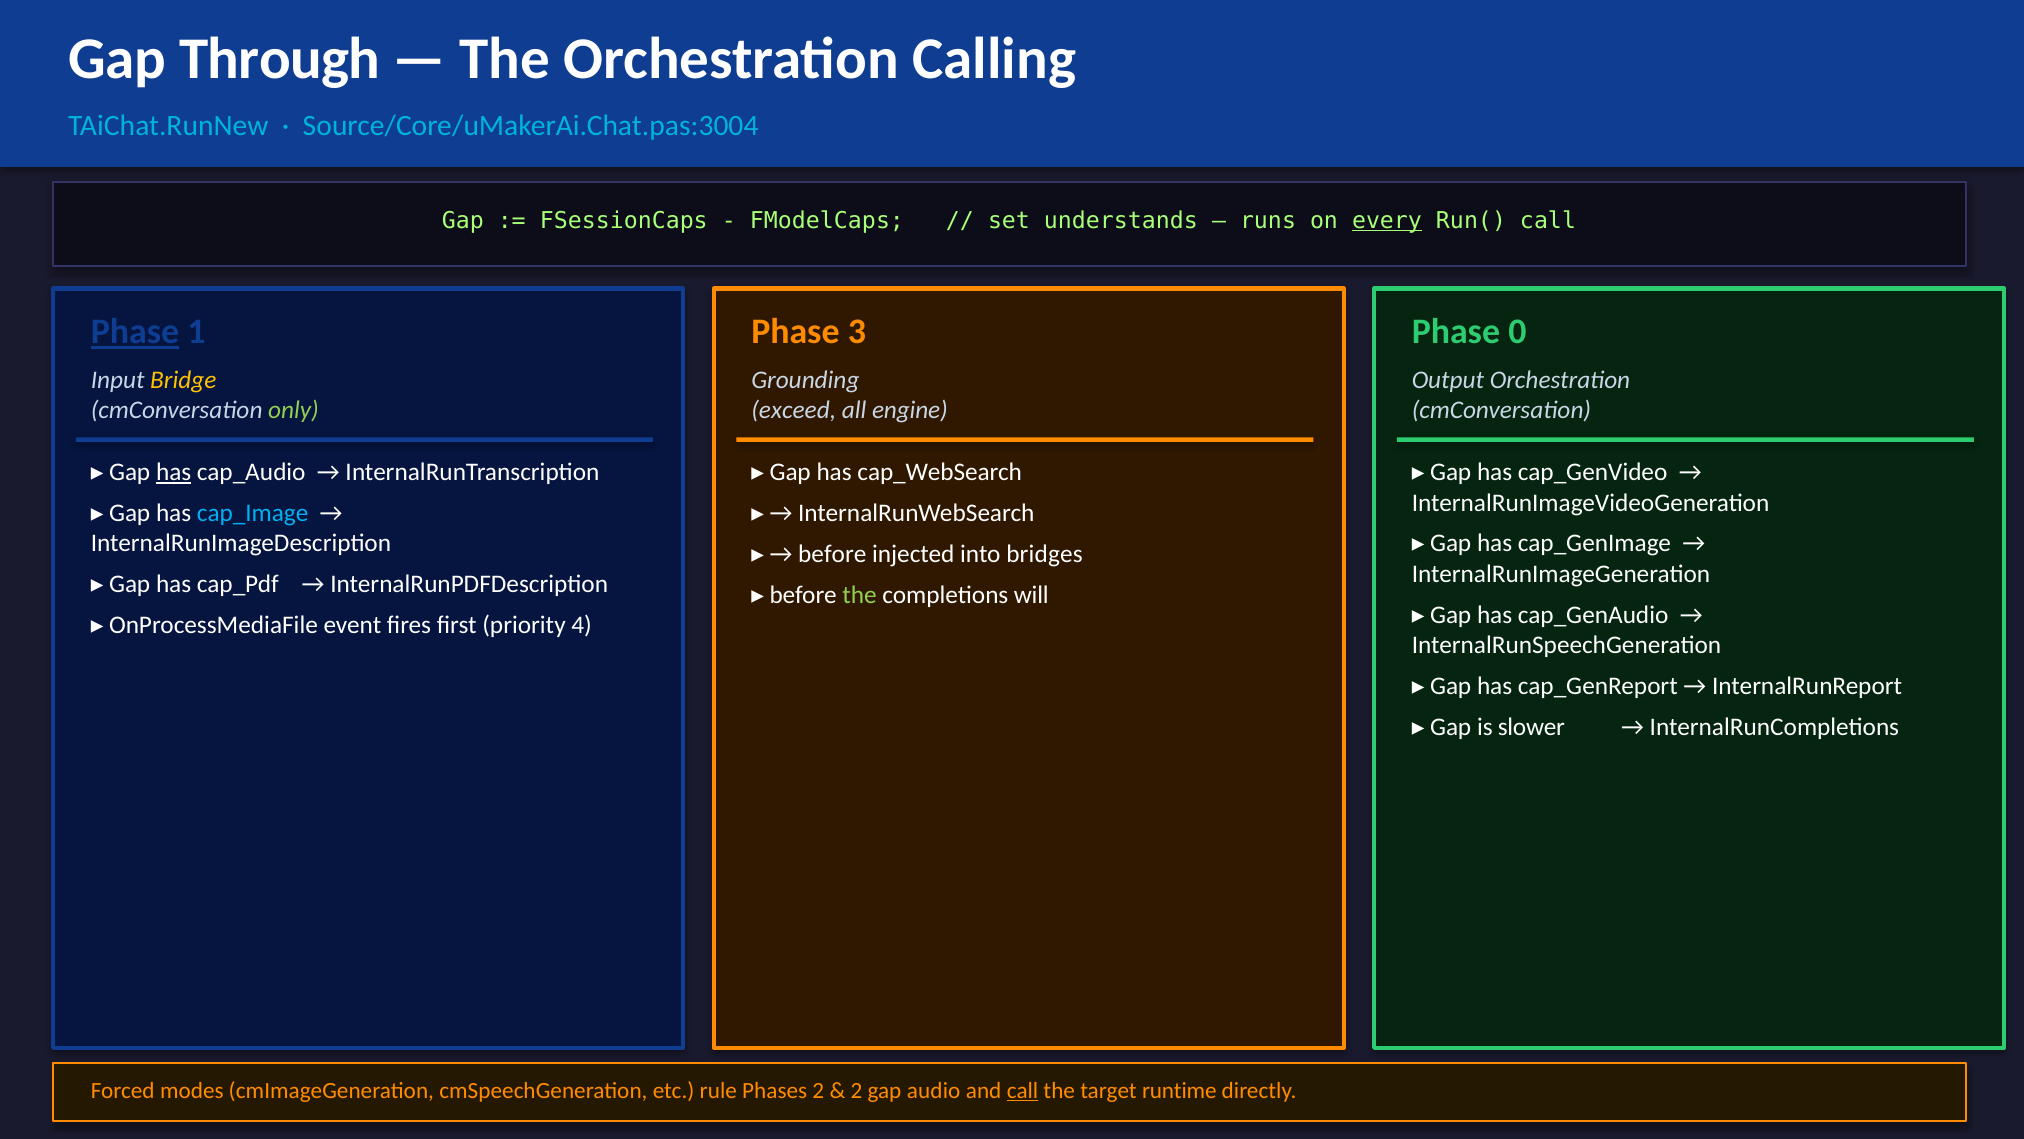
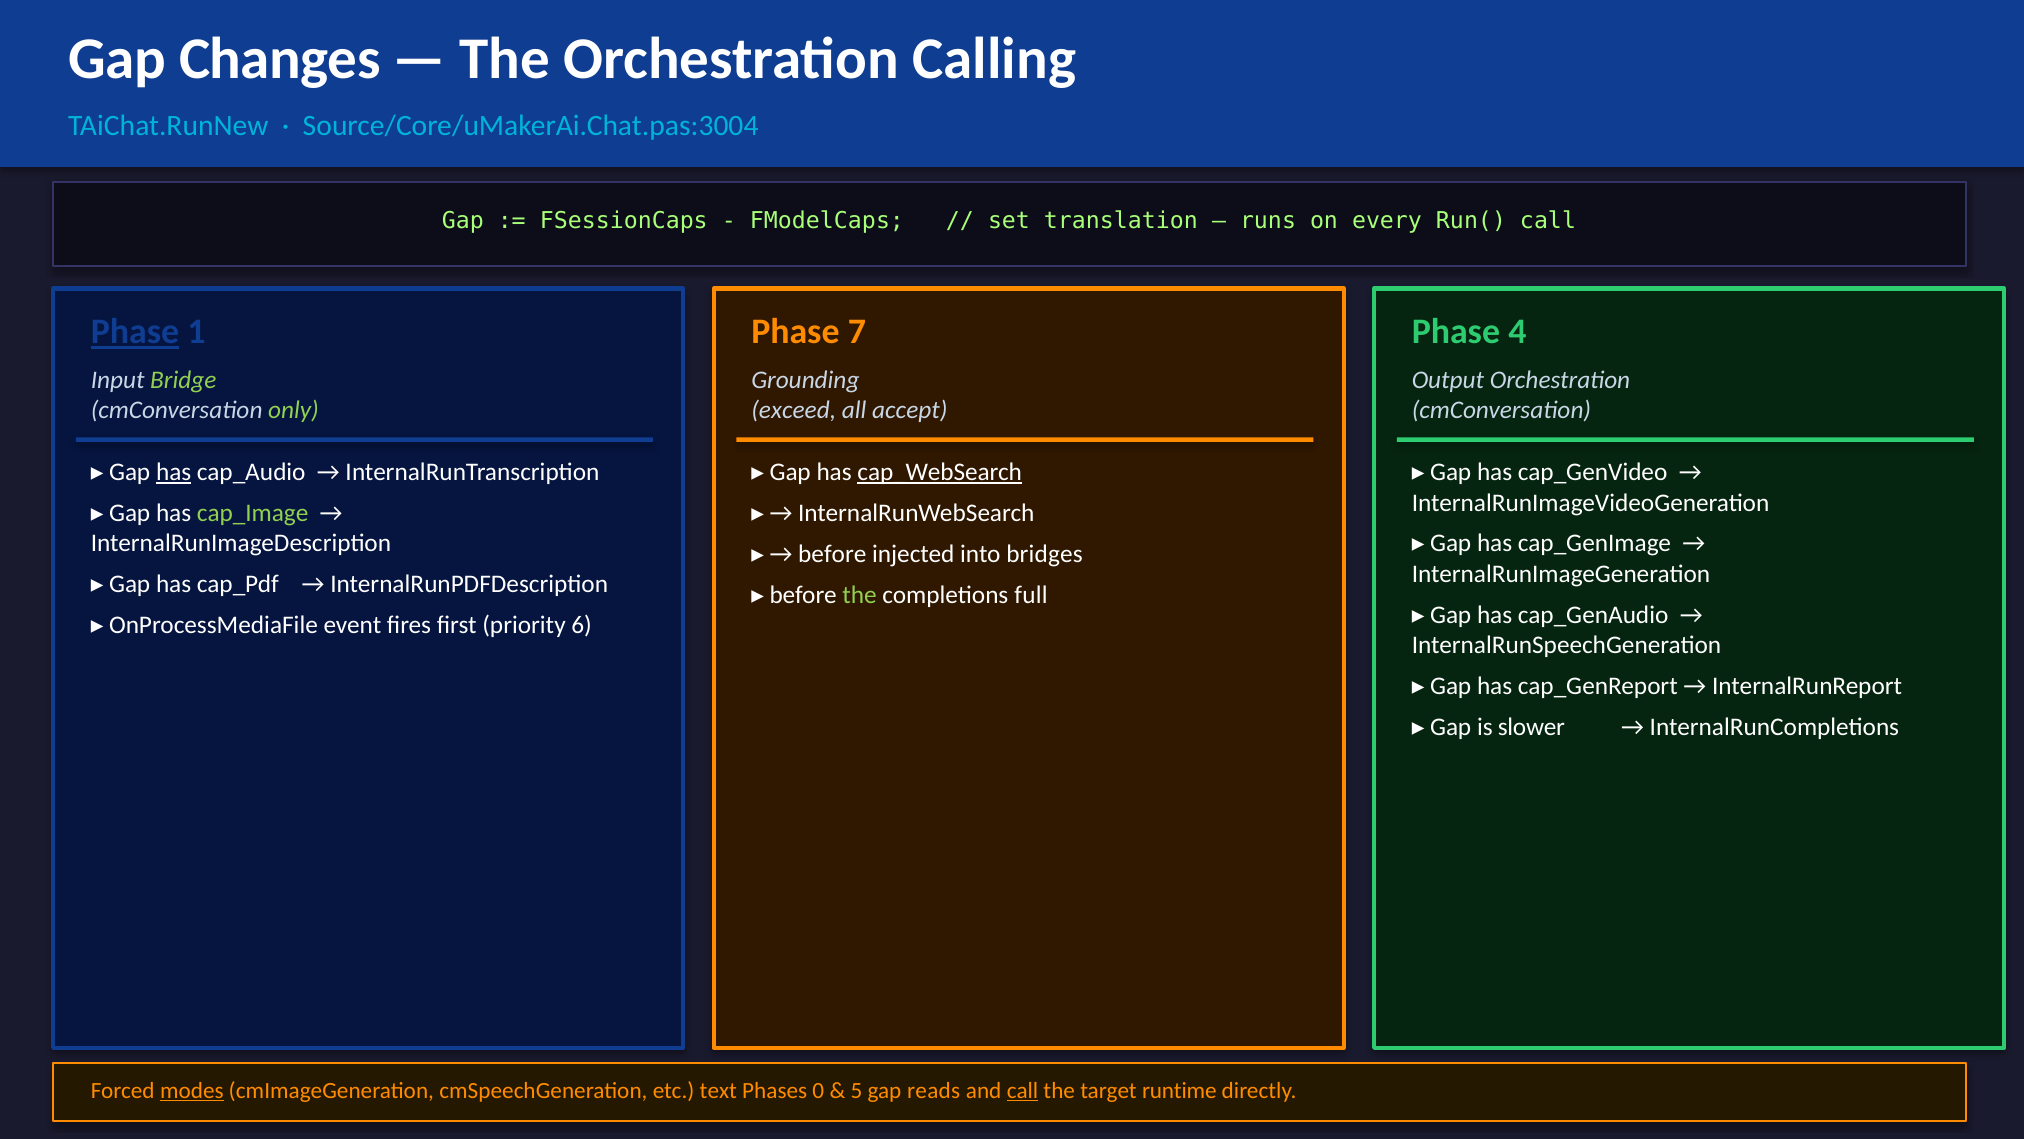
Through: Through -> Changes (280, 59)
understands: understands -> translation (1121, 220)
every underline: present -> none (1387, 220)
3: 3 -> 7 (857, 332)
0: 0 -> 4 (1517, 332)
Bridge colour: yellow -> light green (183, 380)
engine: engine -> accept (910, 410)
cap_WebSearch underline: none -> present (940, 472)
cap_Image colour: light blue -> light green (253, 513)
will: will -> full (1031, 595)
4: 4 -> 6 (582, 625)
modes underline: none -> present (192, 1090)
rule: rule -> text (718, 1090)
Phases 2: 2 -> 0 (818, 1090)
2: 2 -> 5 (856, 1090)
audio: audio -> reads (934, 1090)
